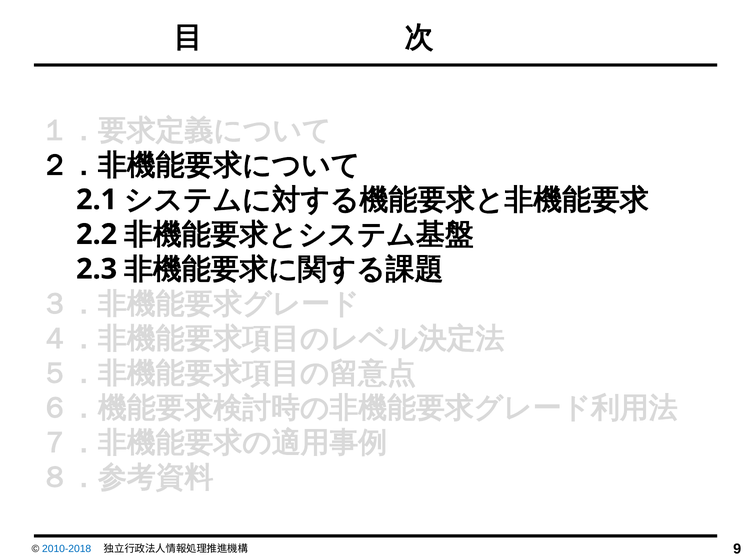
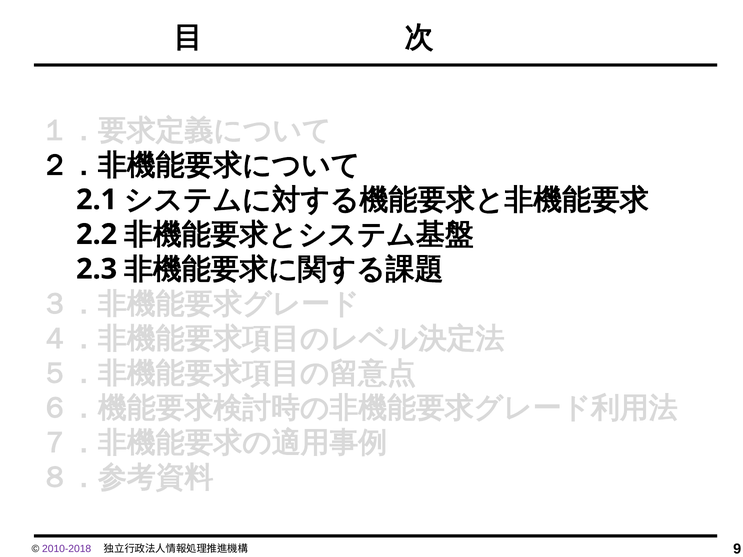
2010-2018 colour: blue -> purple (67, 549)
